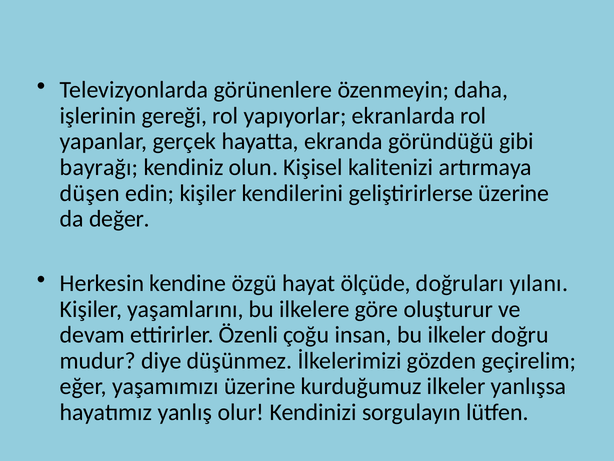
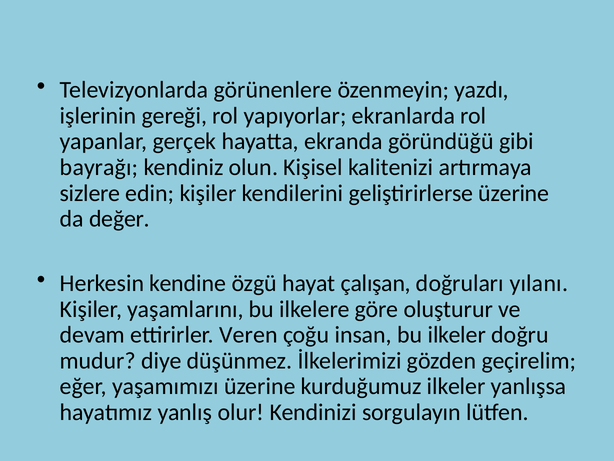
daha: daha -> yazdı (481, 90)
düşen: düşen -> sizlere (90, 193)
ölçüde: ölçüde -> çalışan (376, 283)
Özenli: Özenli -> Veren (248, 335)
